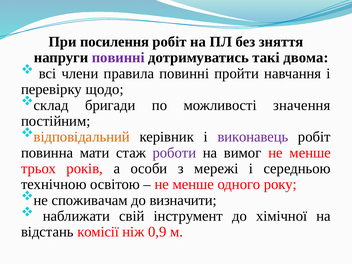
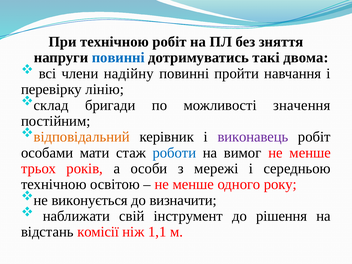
При посилення: посилення -> технічною (114, 42)
повинні colour: purple -> blue (118, 58)
правила: правила -> надійну (129, 73)
щодо: щодо -> лінію (105, 89)
повинна: повинна -> особами (47, 153)
роботи colour: purple -> blue (174, 153)
споживачам: споживачам -> виконується (90, 200)
хімічної: хімічної -> рішення (282, 216)
0,9: 0,9 -> 1,1 (157, 232)
